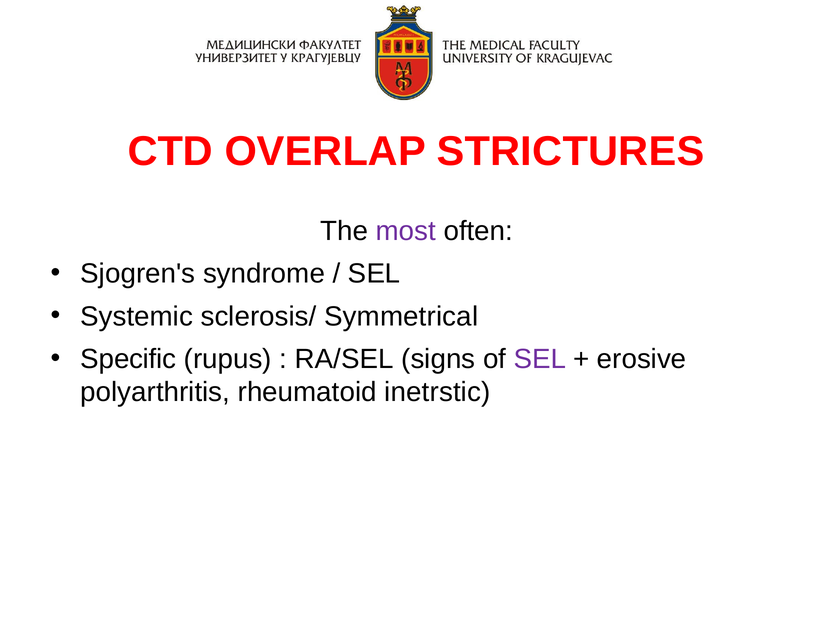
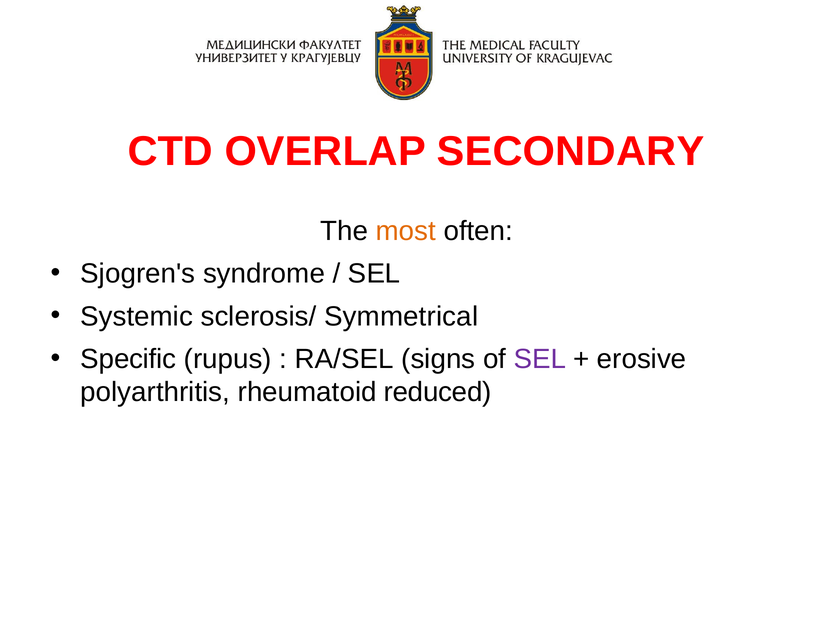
STRICTURES: STRICTURES -> SECONDARY (571, 152)
most colour: purple -> orange (406, 231)
inetrstic: inetrstic -> reduced (438, 392)
